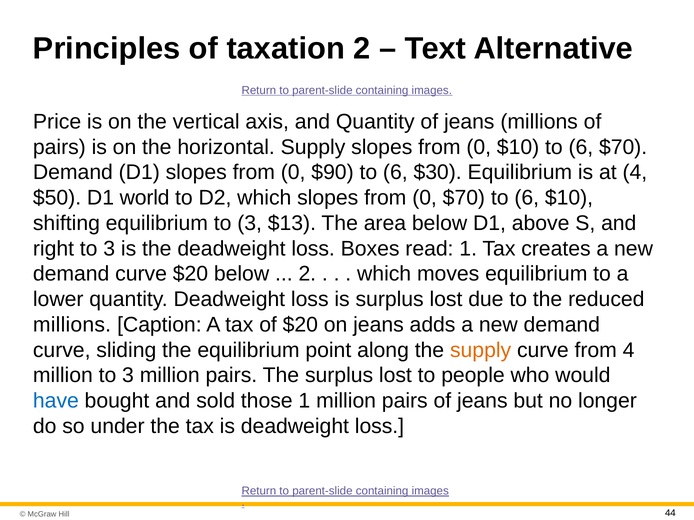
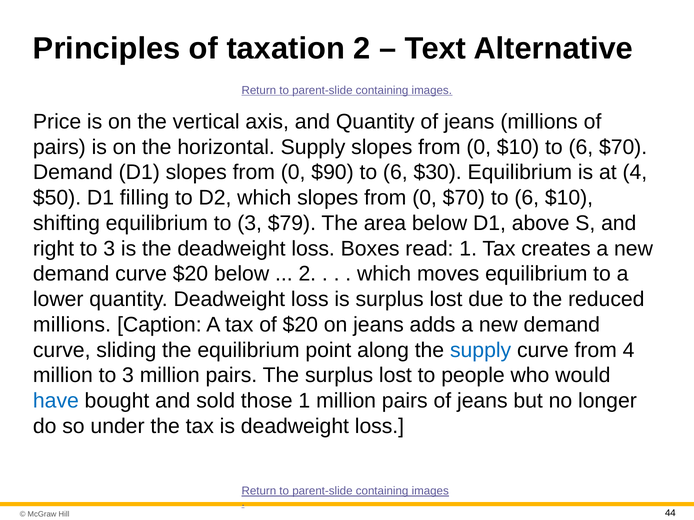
world: world -> filling (144, 198)
$13: $13 -> $79 (292, 223)
supply colour: orange -> blue (481, 350)
